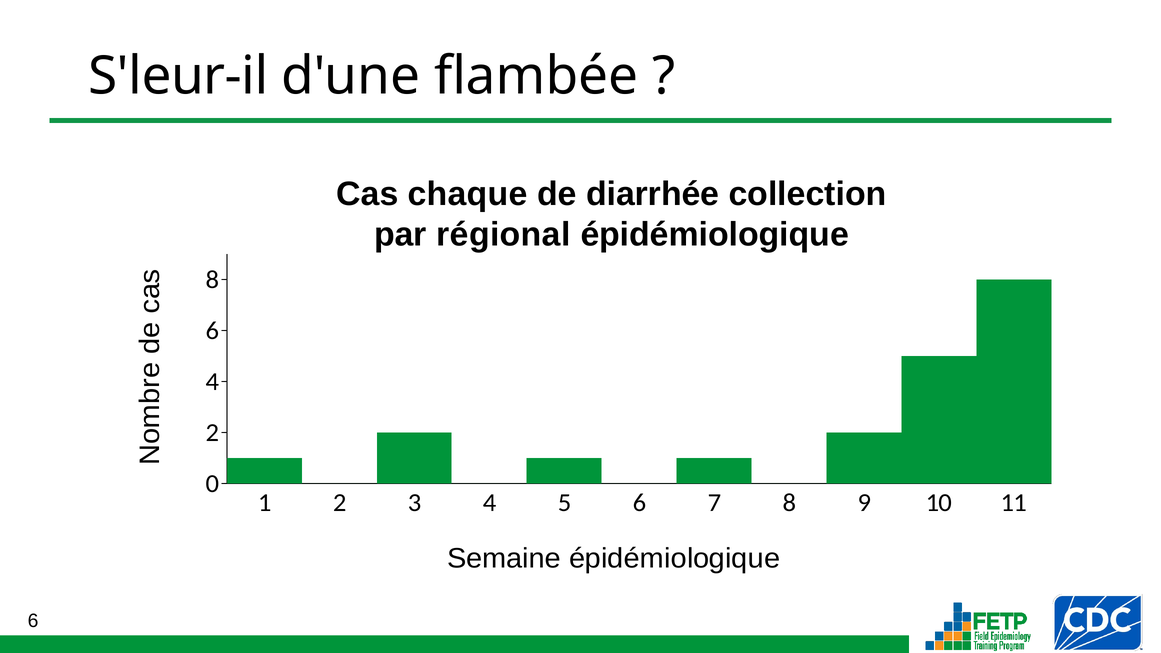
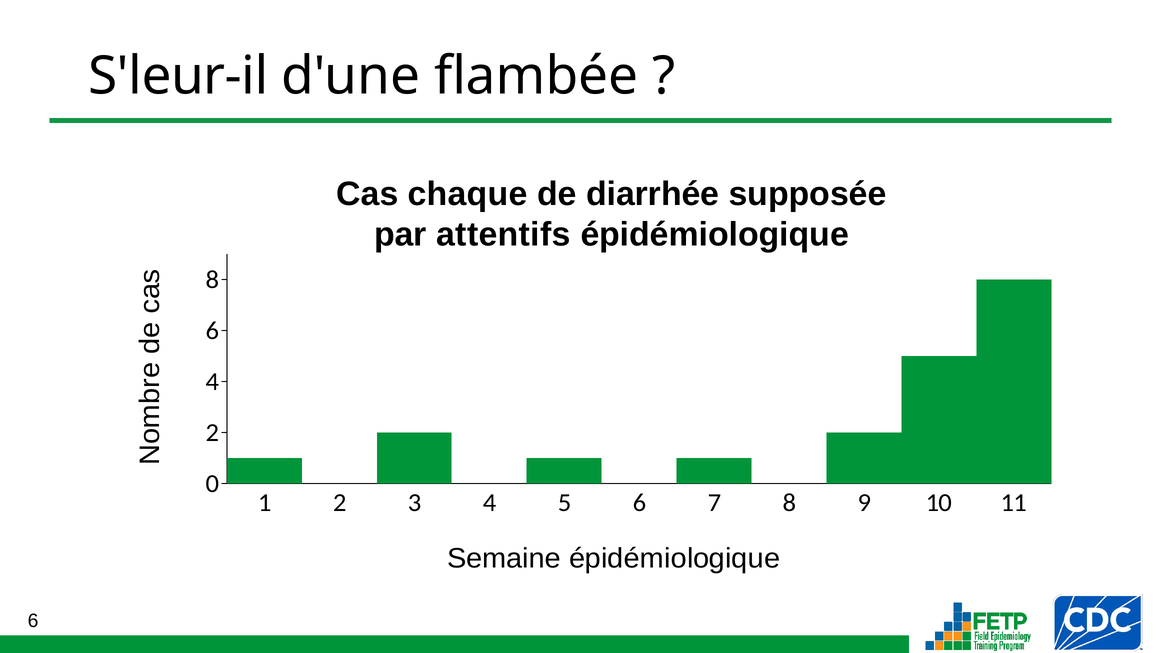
collection: collection -> supposée (808, 194)
régional: régional -> attentifs (503, 235)
